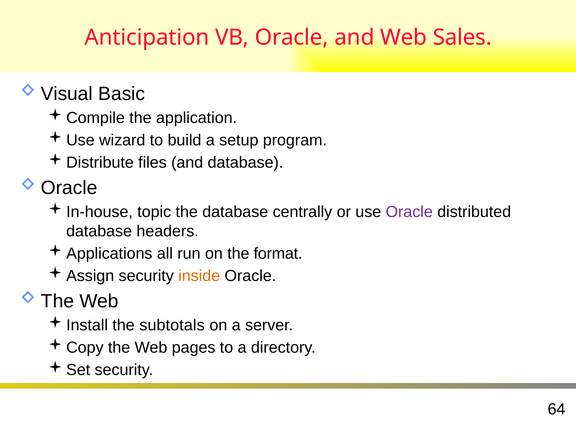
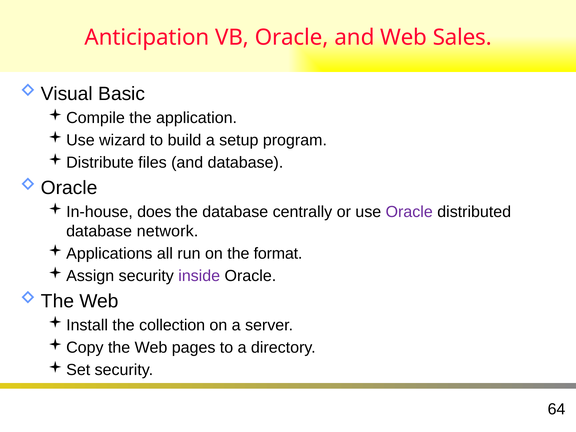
topic: topic -> does (154, 212)
headers: headers -> network (168, 231)
inside colour: orange -> purple (199, 276)
subtotals: subtotals -> collection (172, 325)
